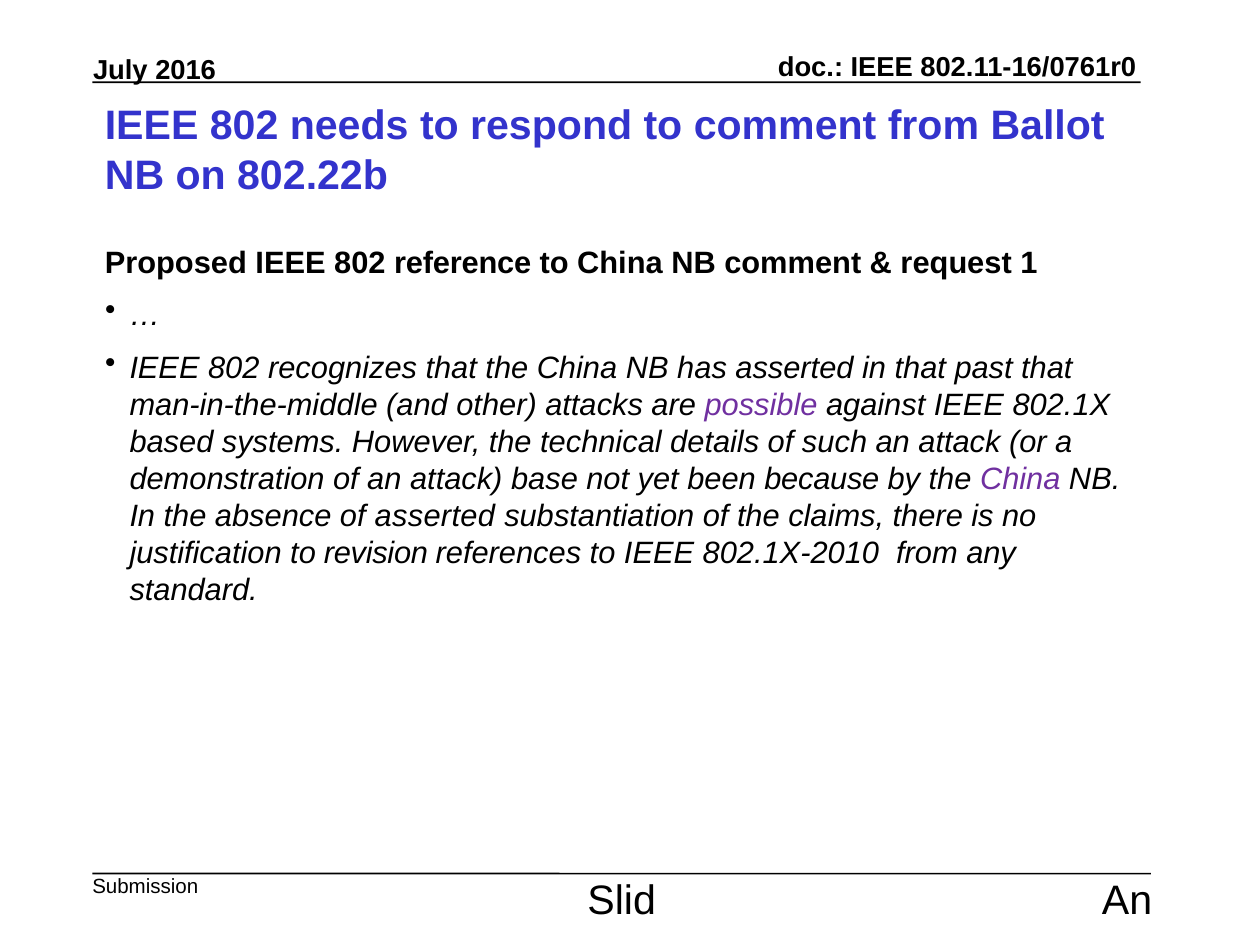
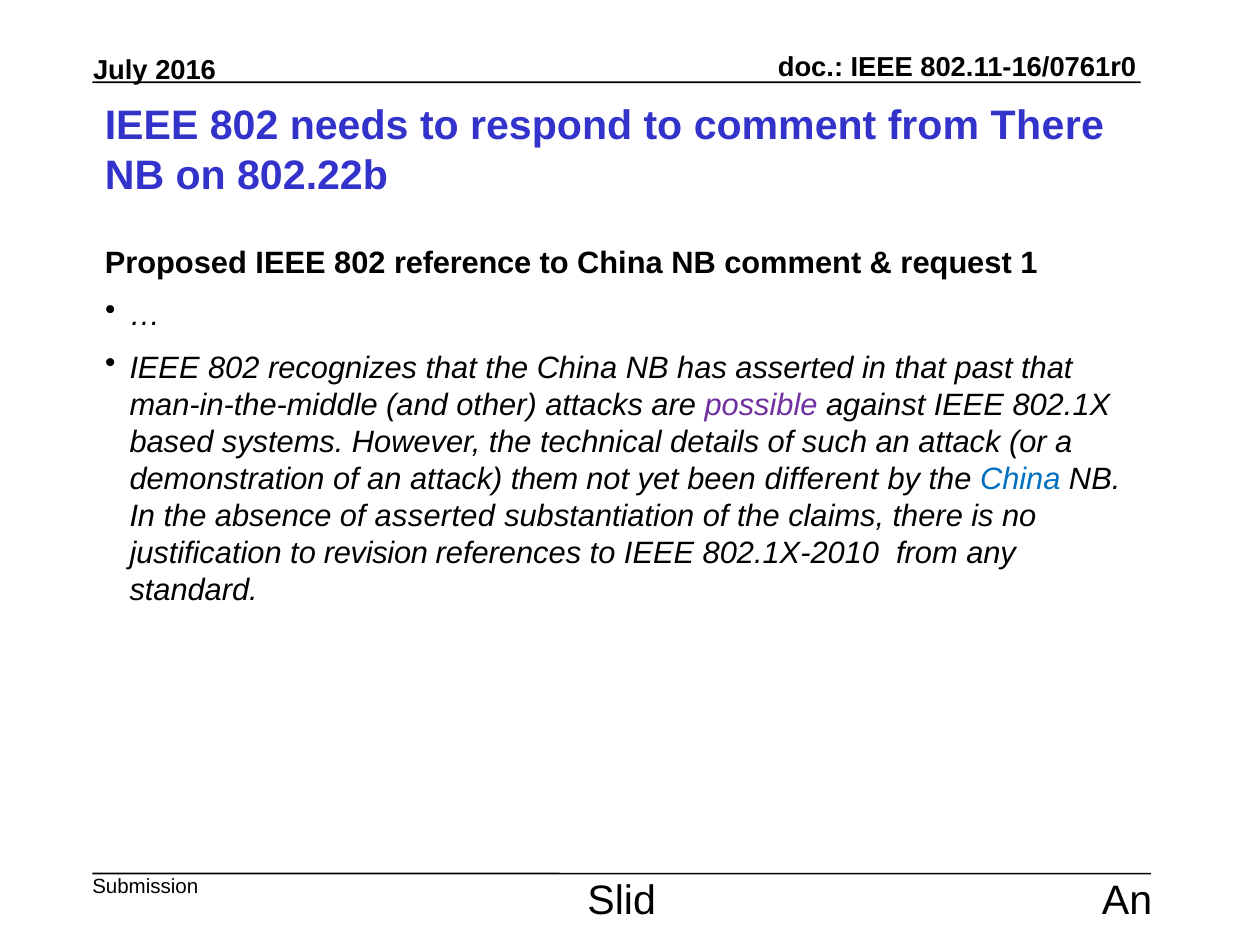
from Ballot: Ballot -> There (1047, 126)
base: base -> them (545, 479)
because: because -> different (822, 479)
China colour: purple -> blue (1020, 479)
